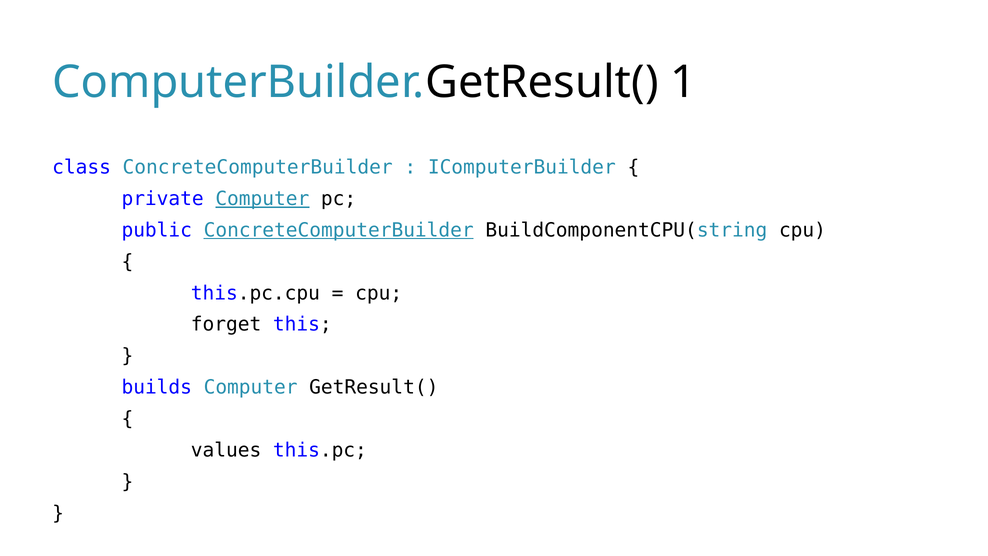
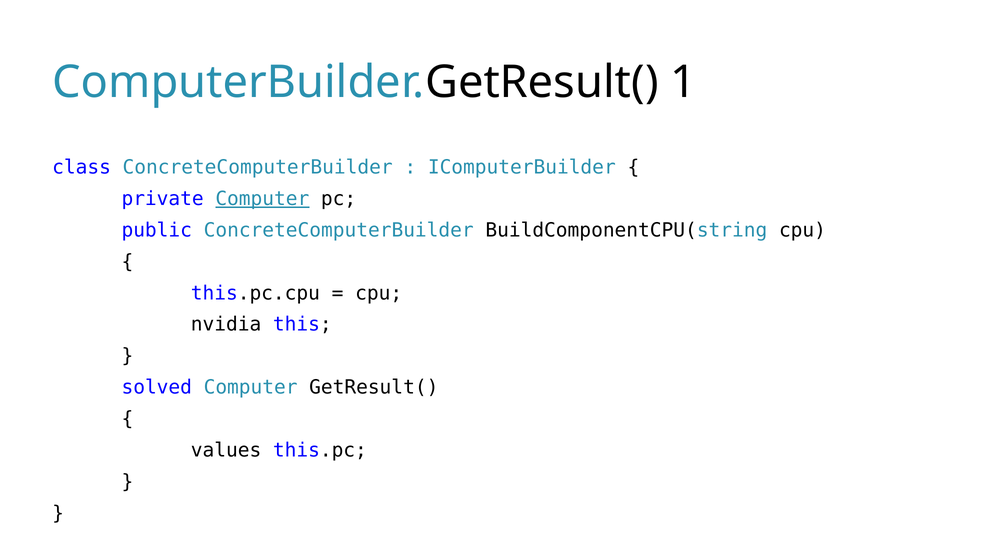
ConcreteComputerBuilder underline: present -> none (339, 230)
forget: forget -> nvidia (226, 324)
builds: builds -> solved (157, 387)
